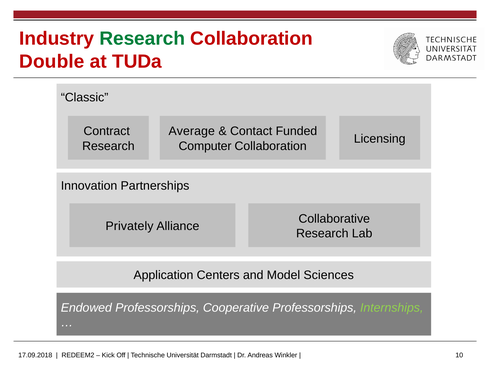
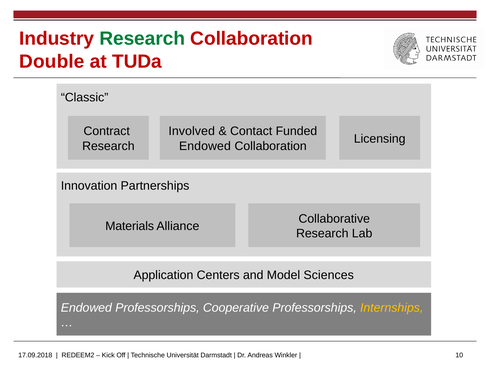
Average: Average -> Involved (192, 131)
Computer: Computer -> Endowed (205, 146)
Privately: Privately -> Materials (130, 226)
Internships colour: light green -> yellow (392, 307)
